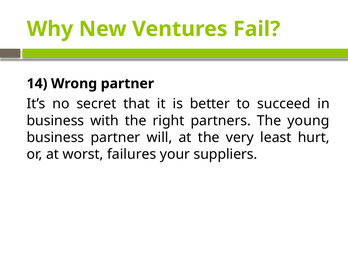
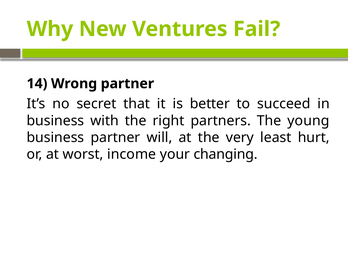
failures: failures -> income (132, 154)
suppliers: suppliers -> changing (226, 154)
